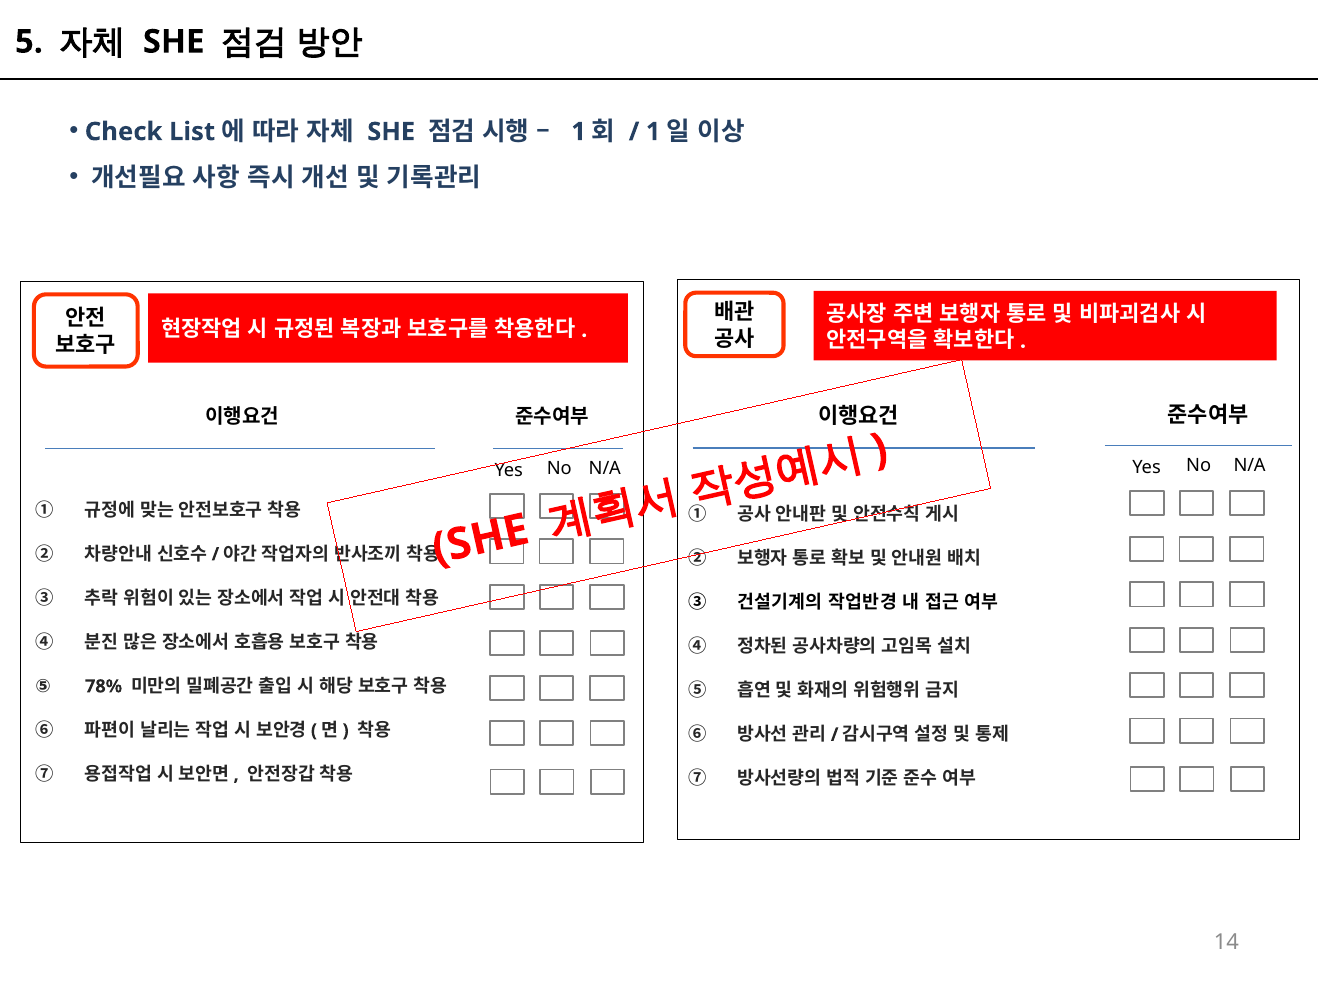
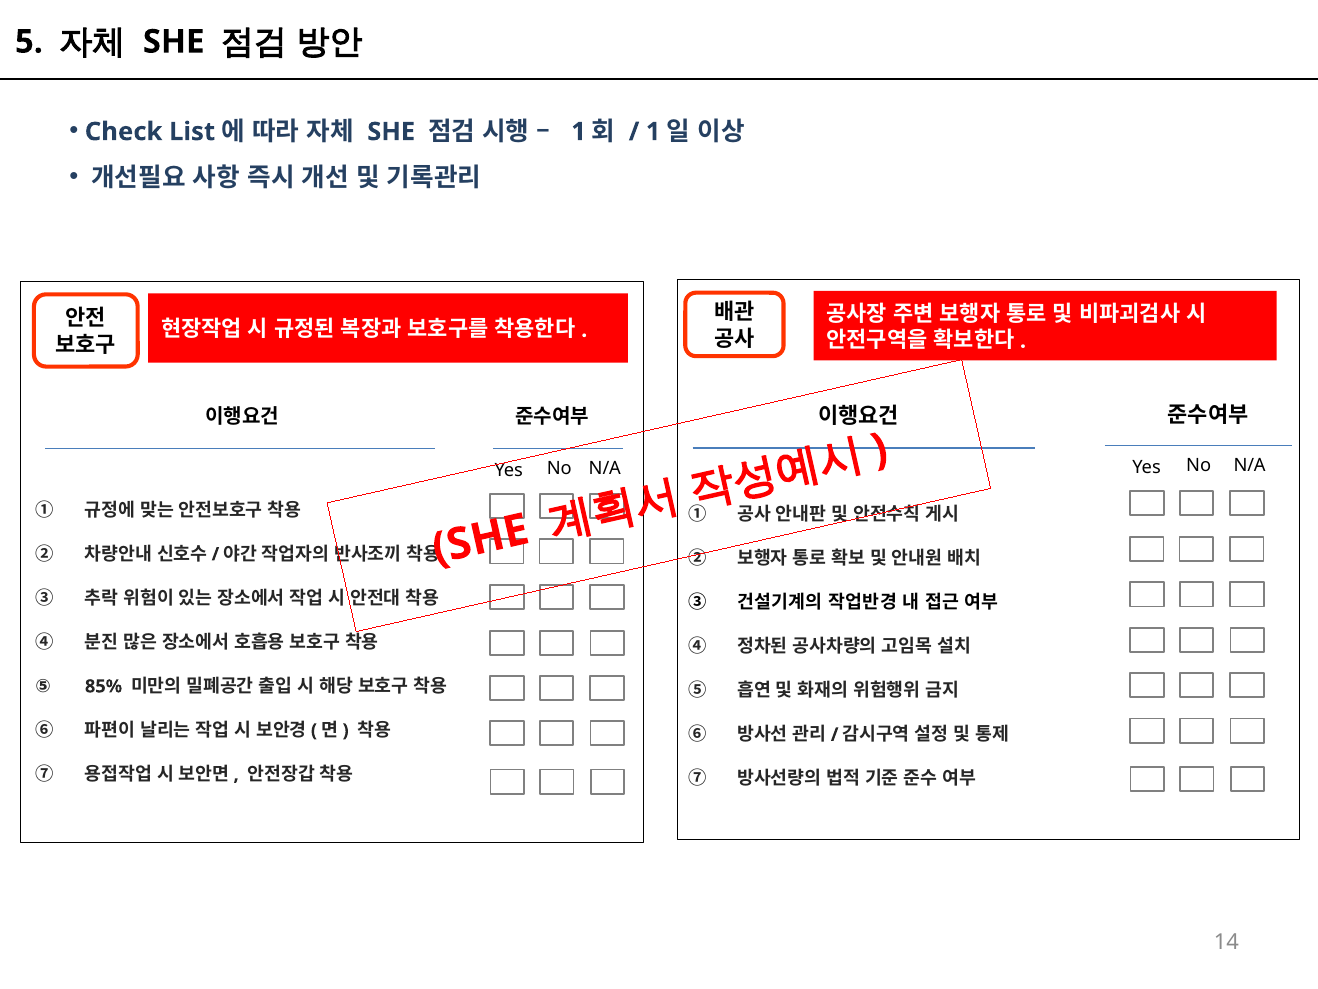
78%: 78% -> 85% (104, 686)
